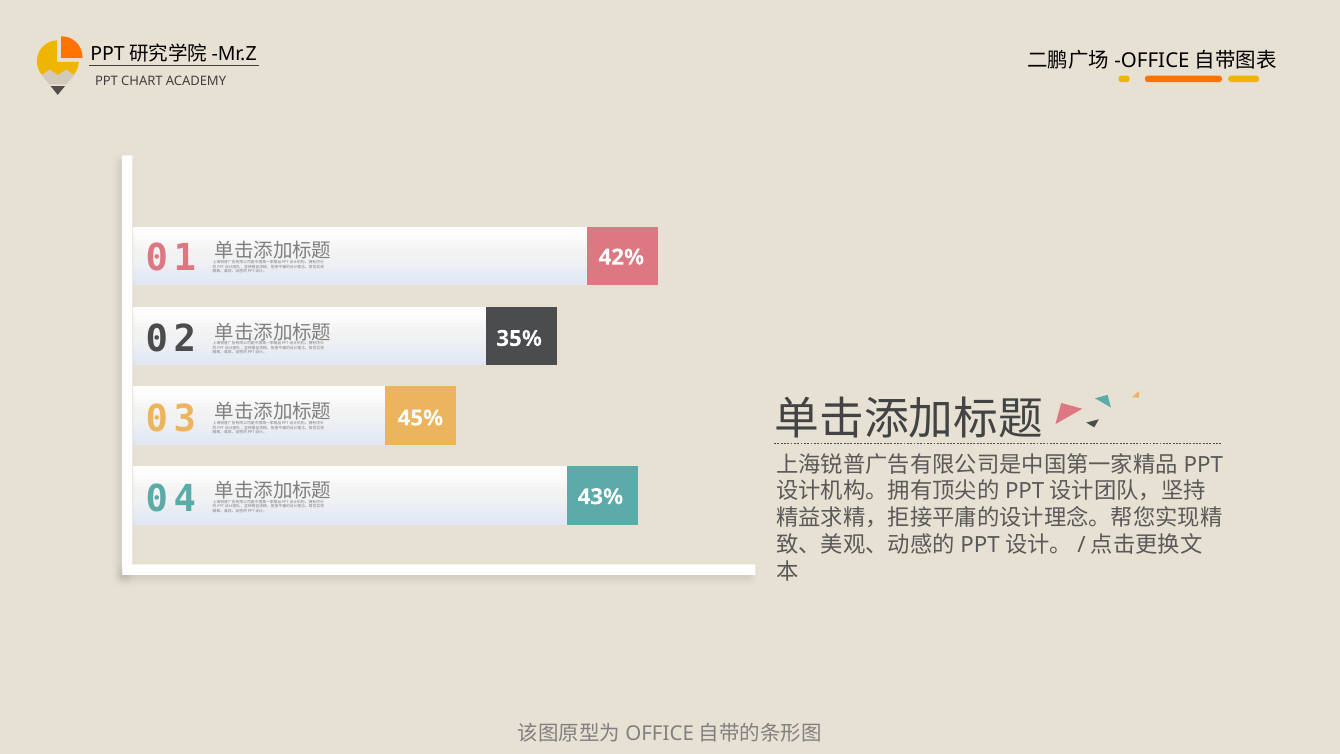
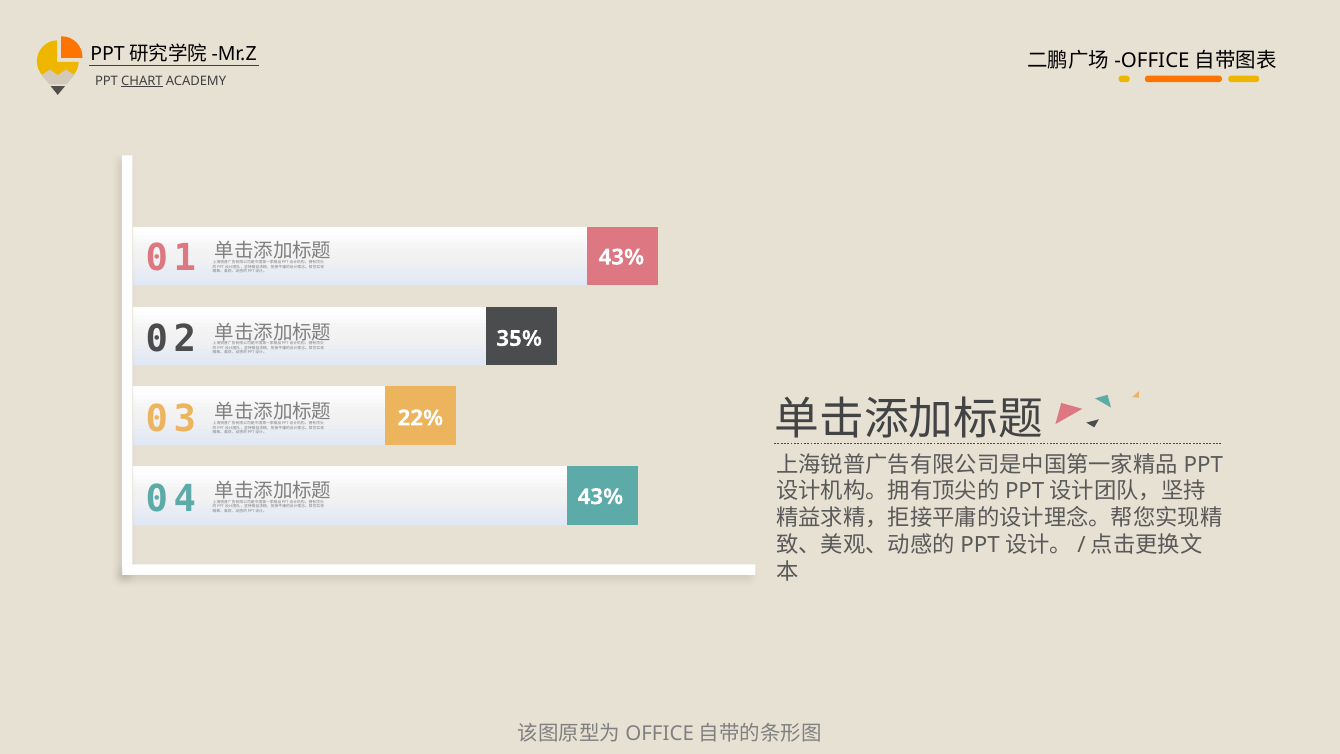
CHART underline: none -> present (142, 81)
42%: 42% -> 43% (621, 257)
45%: 45% -> 22% (420, 418)
